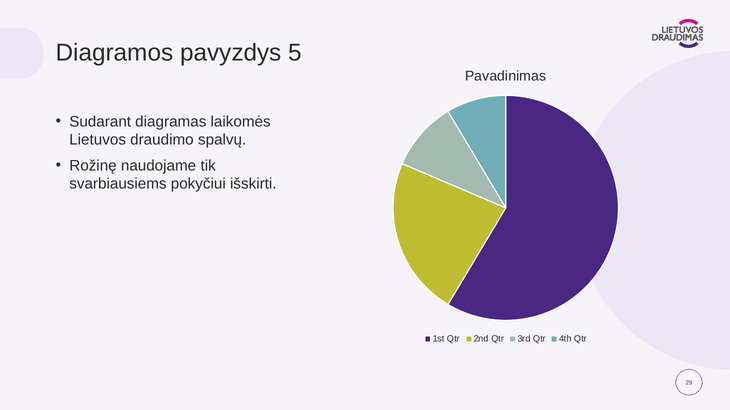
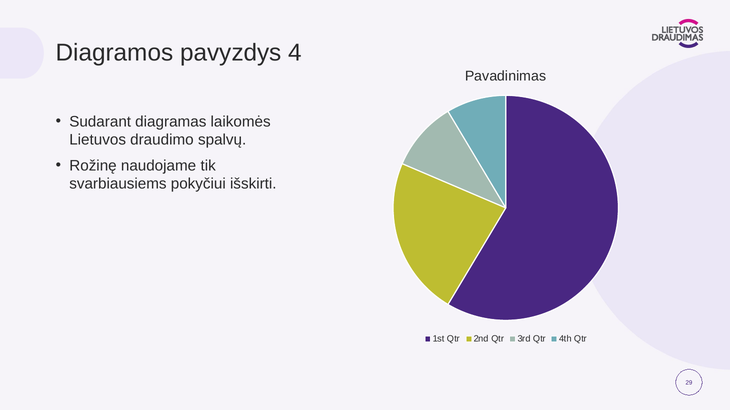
5: 5 -> 4 (295, 53)
